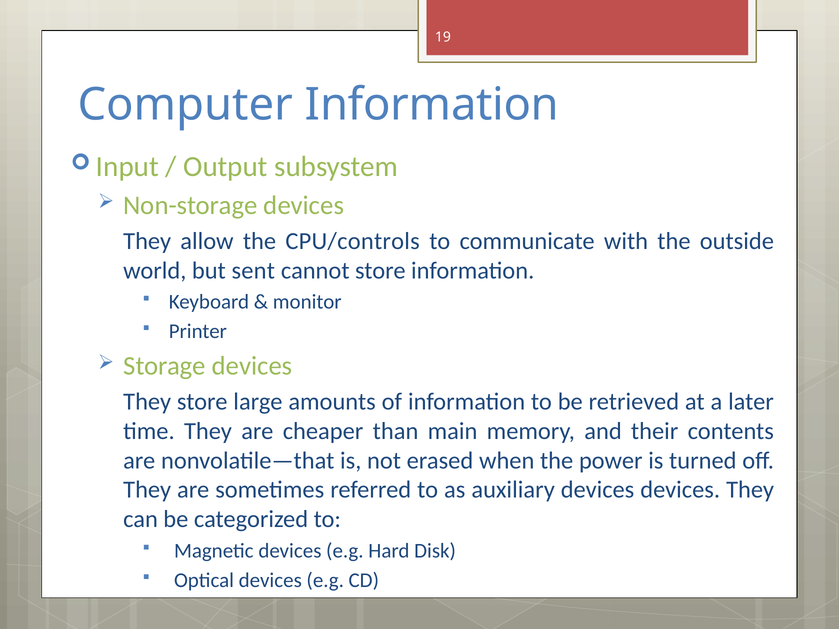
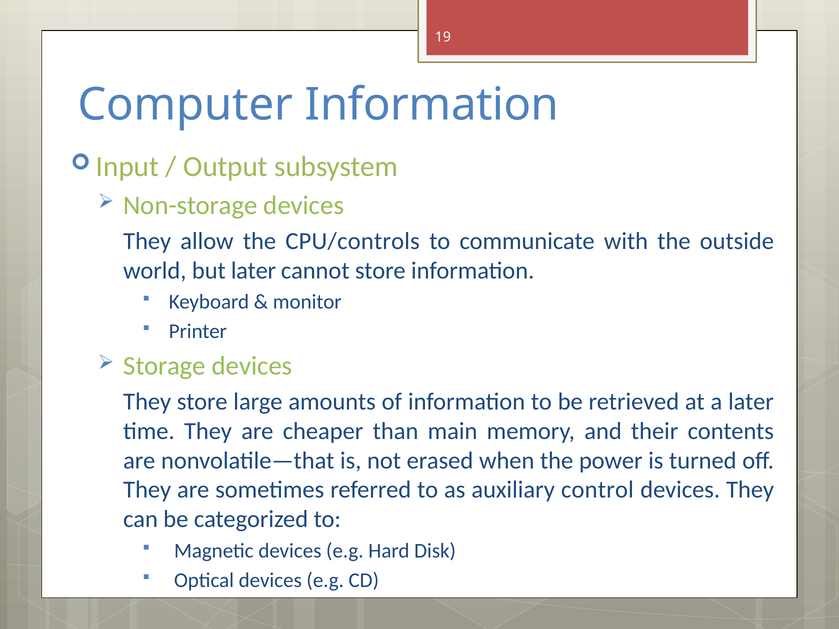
but sent: sent -> later (253, 271)
auxiliary devices: devices -> control (597, 490)
